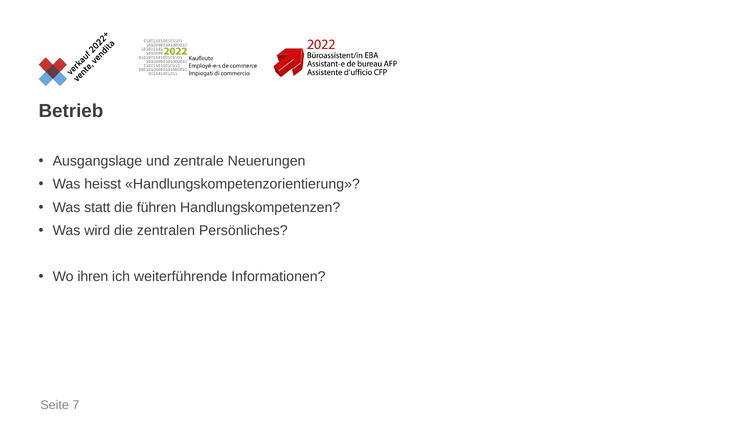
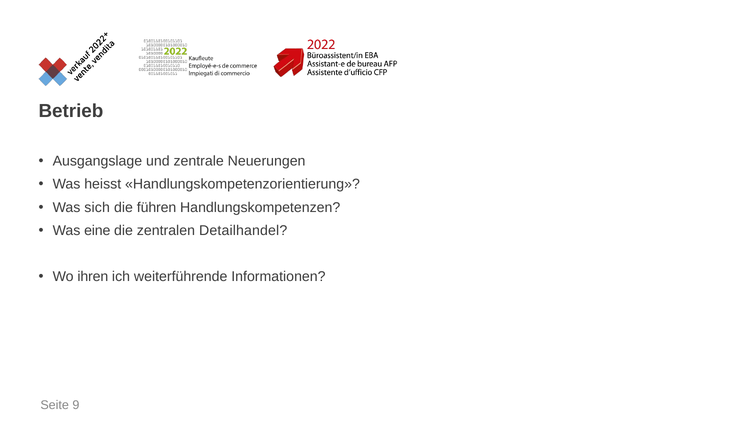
statt: statt -> sich (97, 207)
wird: wird -> eine (97, 231)
Persönliches: Persönliches -> Detailhandel (243, 231)
7: 7 -> 9 (76, 405)
